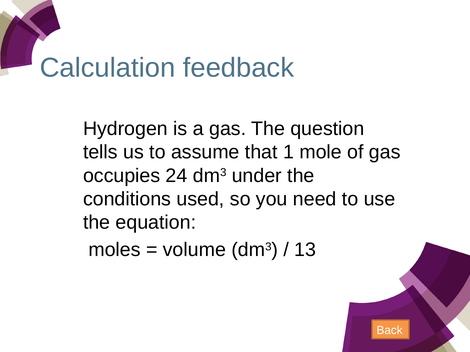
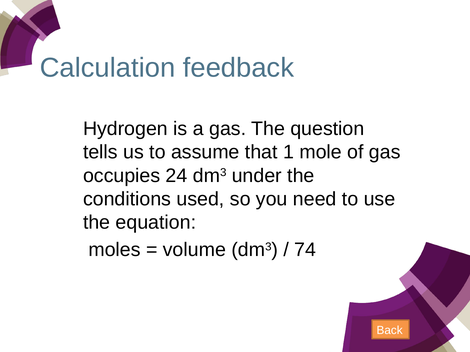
13: 13 -> 74 (305, 250)
